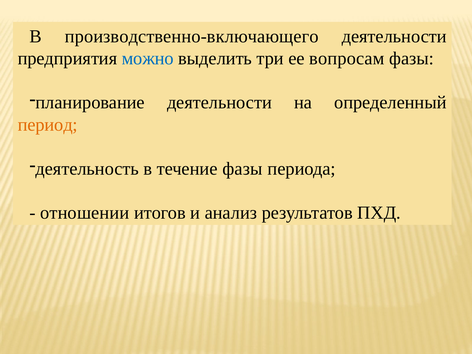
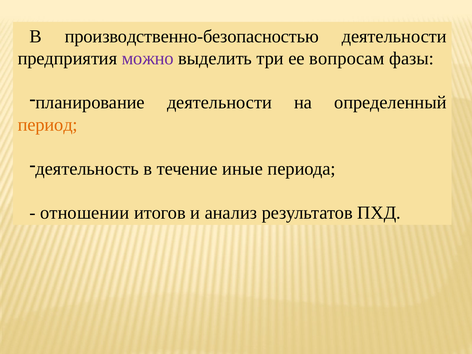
производственно-включающего: производственно-включающего -> производственно-безопасностью (192, 36)
можно colour: blue -> purple (148, 59)
течение фазы: фазы -> иные (243, 169)
